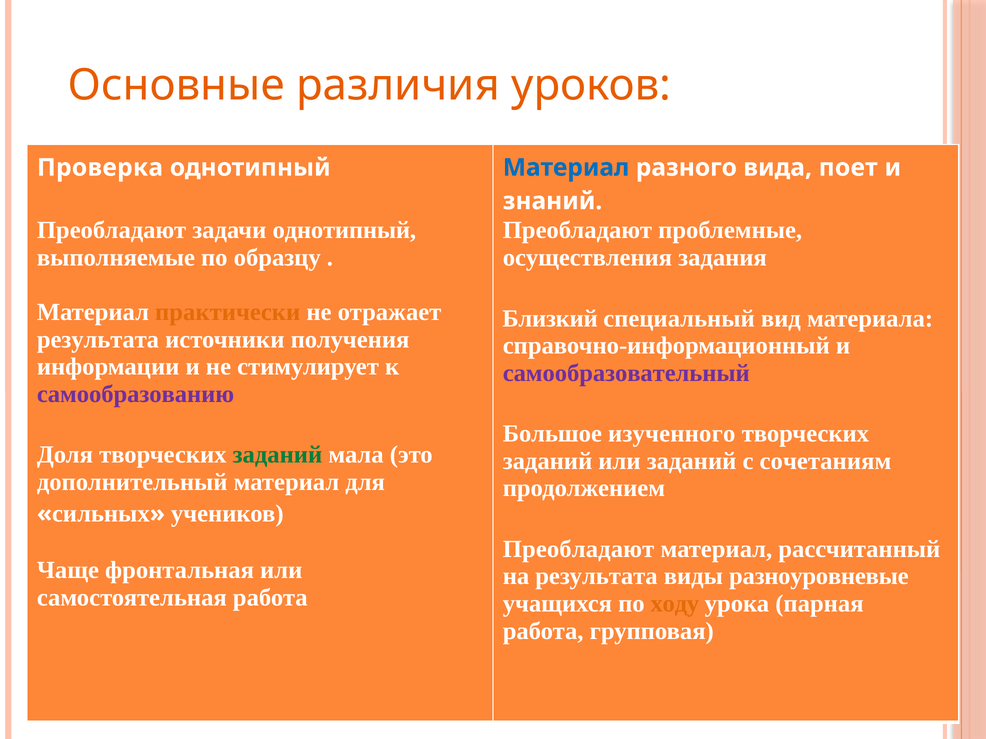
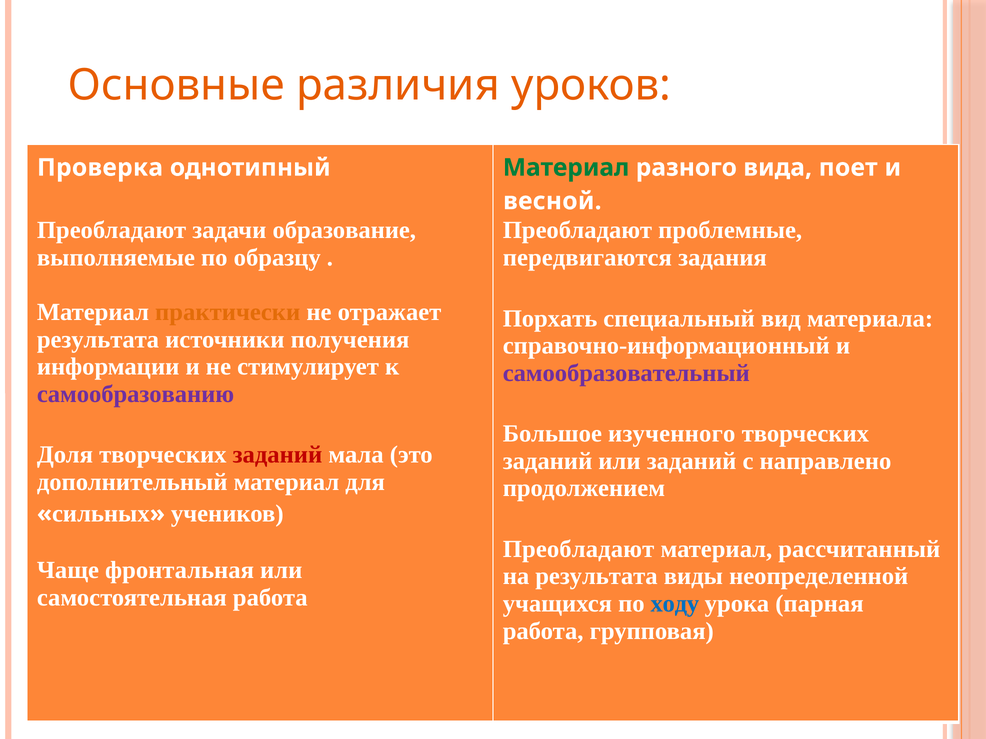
Материал colour: blue -> green (566, 168)
знаний: знаний -> весной (552, 201)
задачи однотипный: однотипный -> образование (344, 231)
осуществления: осуществления -> передвигаются (587, 258)
Близкий: Близкий -> Порхать (550, 319)
заданий colour: green -> red (277, 455)
сочетаниям: сочетаниям -> направлено (826, 461)
разноуровневые: разноуровневые -> неопределенной (819, 577)
ходу colour: orange -> blue (675, 604)
